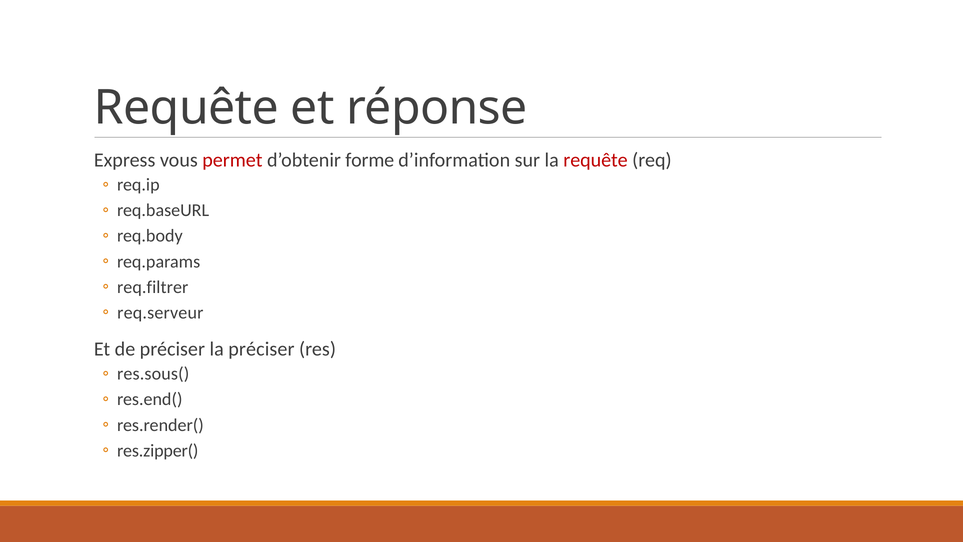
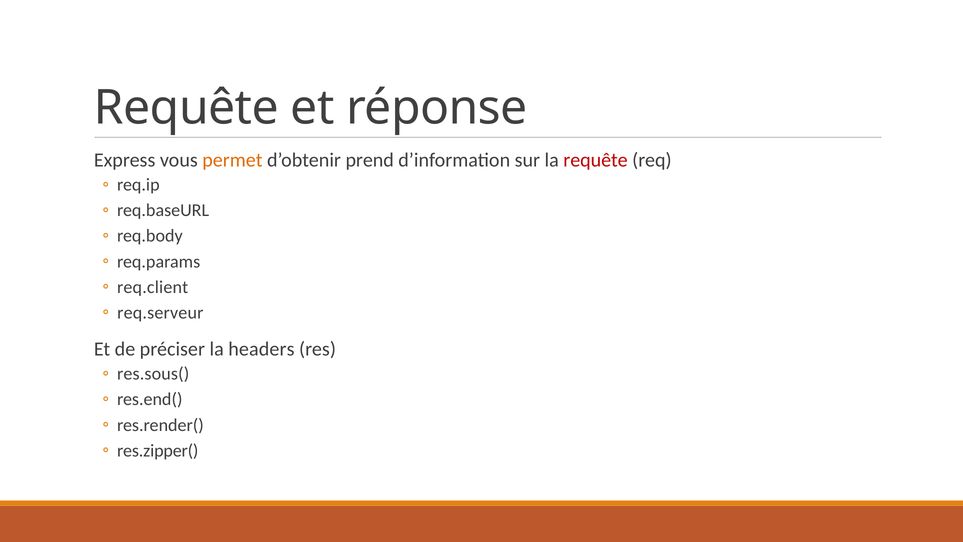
permet colour: red -> orange (232, 160)
forme: forme -> prend (370, 160)
req.filtrer: req.filtrer -> req.client (153, 287)
la préciser: préciser -> headers (261, 349)
